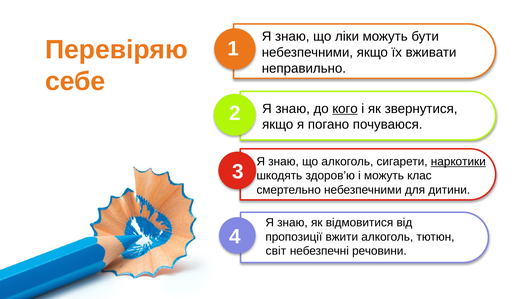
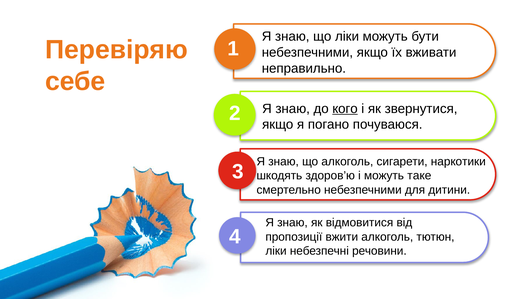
наркотики underline: present -> none (458, 162)
клас: клас -> таке (419, 176)
світ: світ -> ліки (276, 251)
